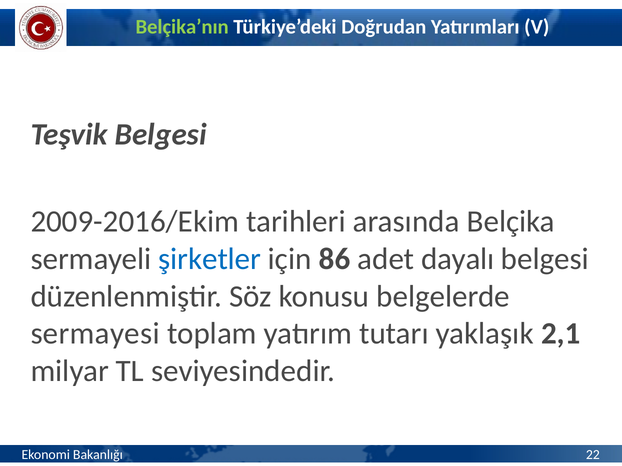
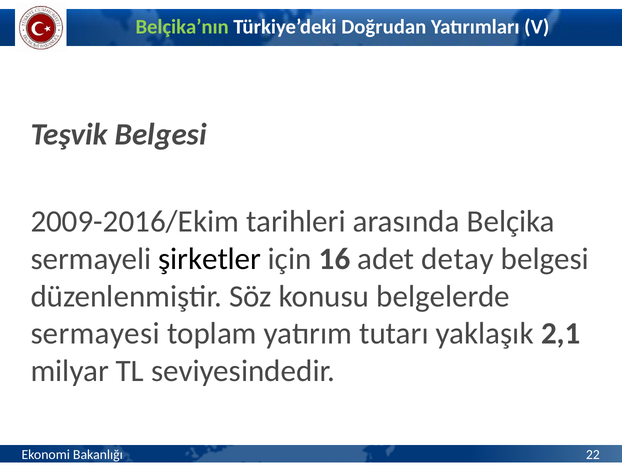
şirketler colour: blue -> black (210, 259)
86: 86 -> 16 (335, 259)
dayalı: dayalı -> detay (457, 259)
